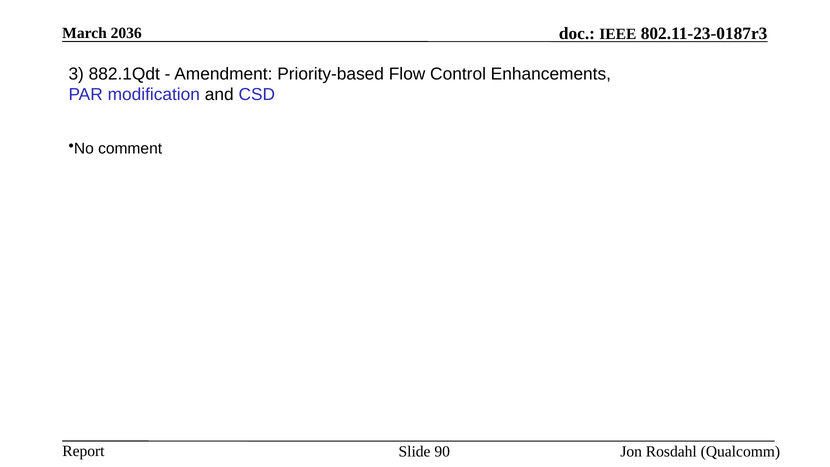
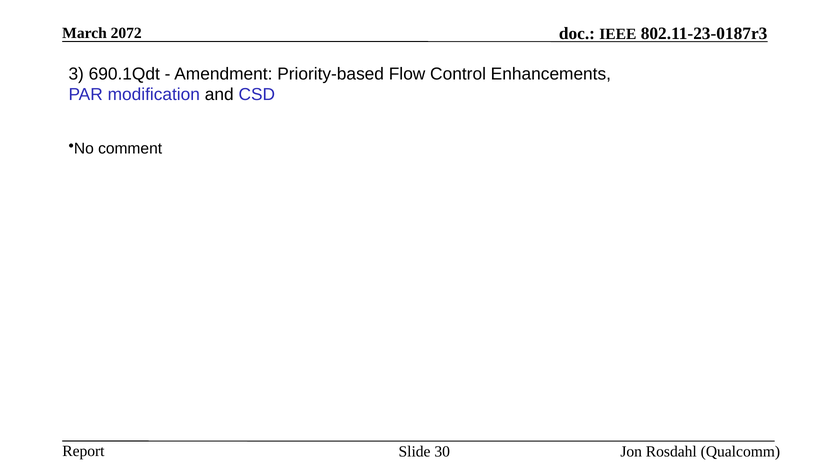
2036: 2036 -> 2072 (126, 33)
882.1Qdt: 882.1Qdt -> 690.1Qdt (124, 74)
90: 90 -> 30 (442, 451)
